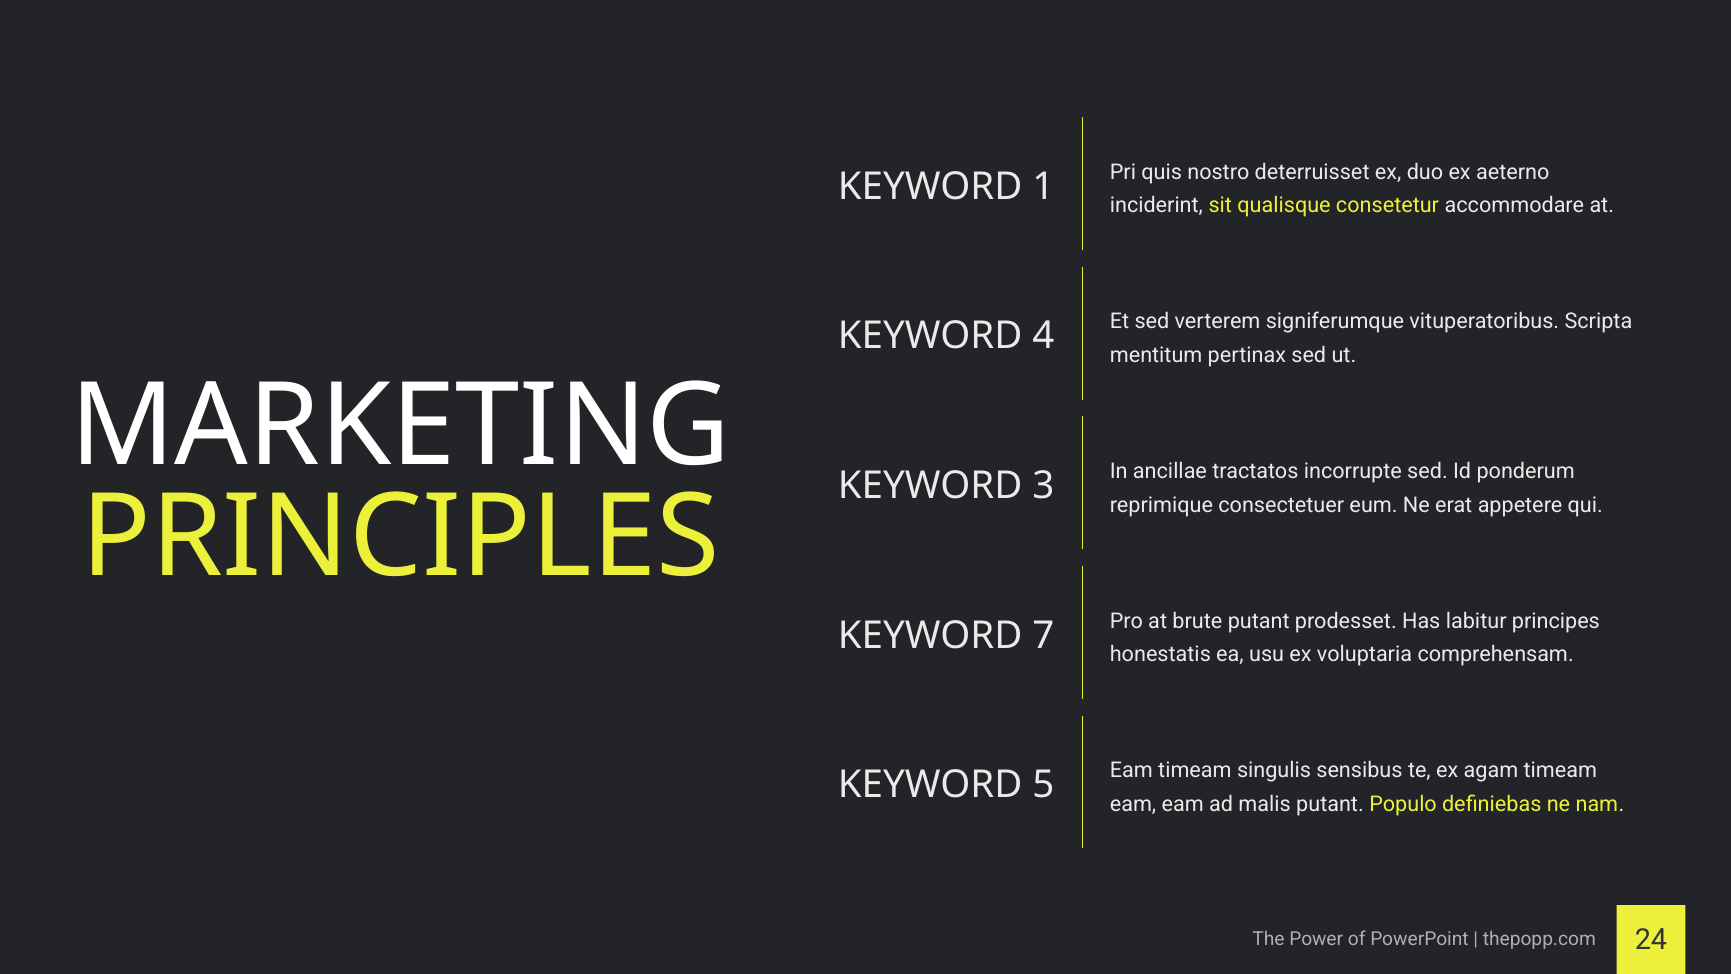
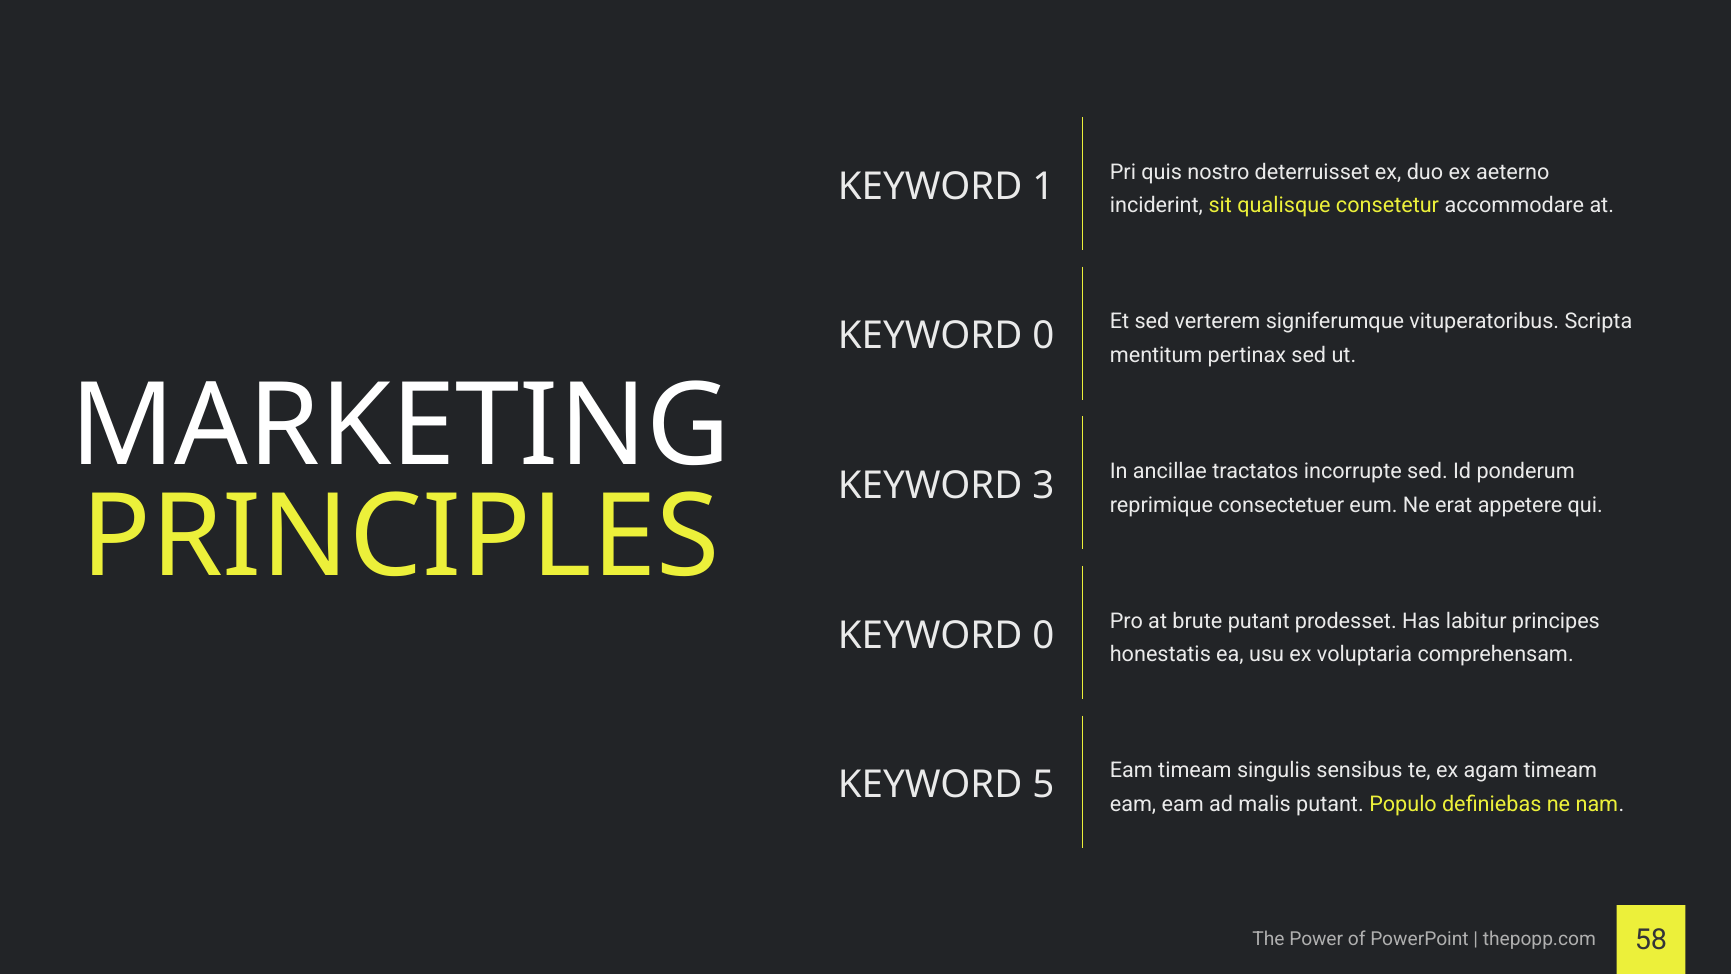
4: 4 -> 0 (1043, 336)
7: 7 -> 0 (1043, 635)
24: 24 -> 58 (1651, 940)
